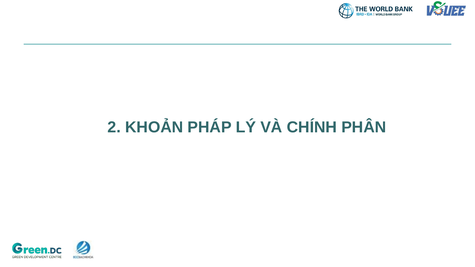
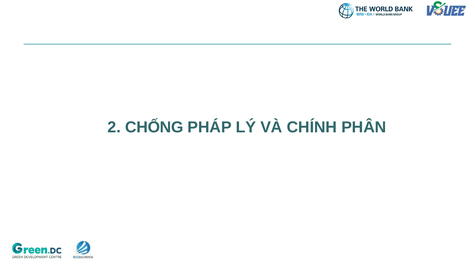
KHOẢN: KHOẢN -> CHỐNG (154, 127)
